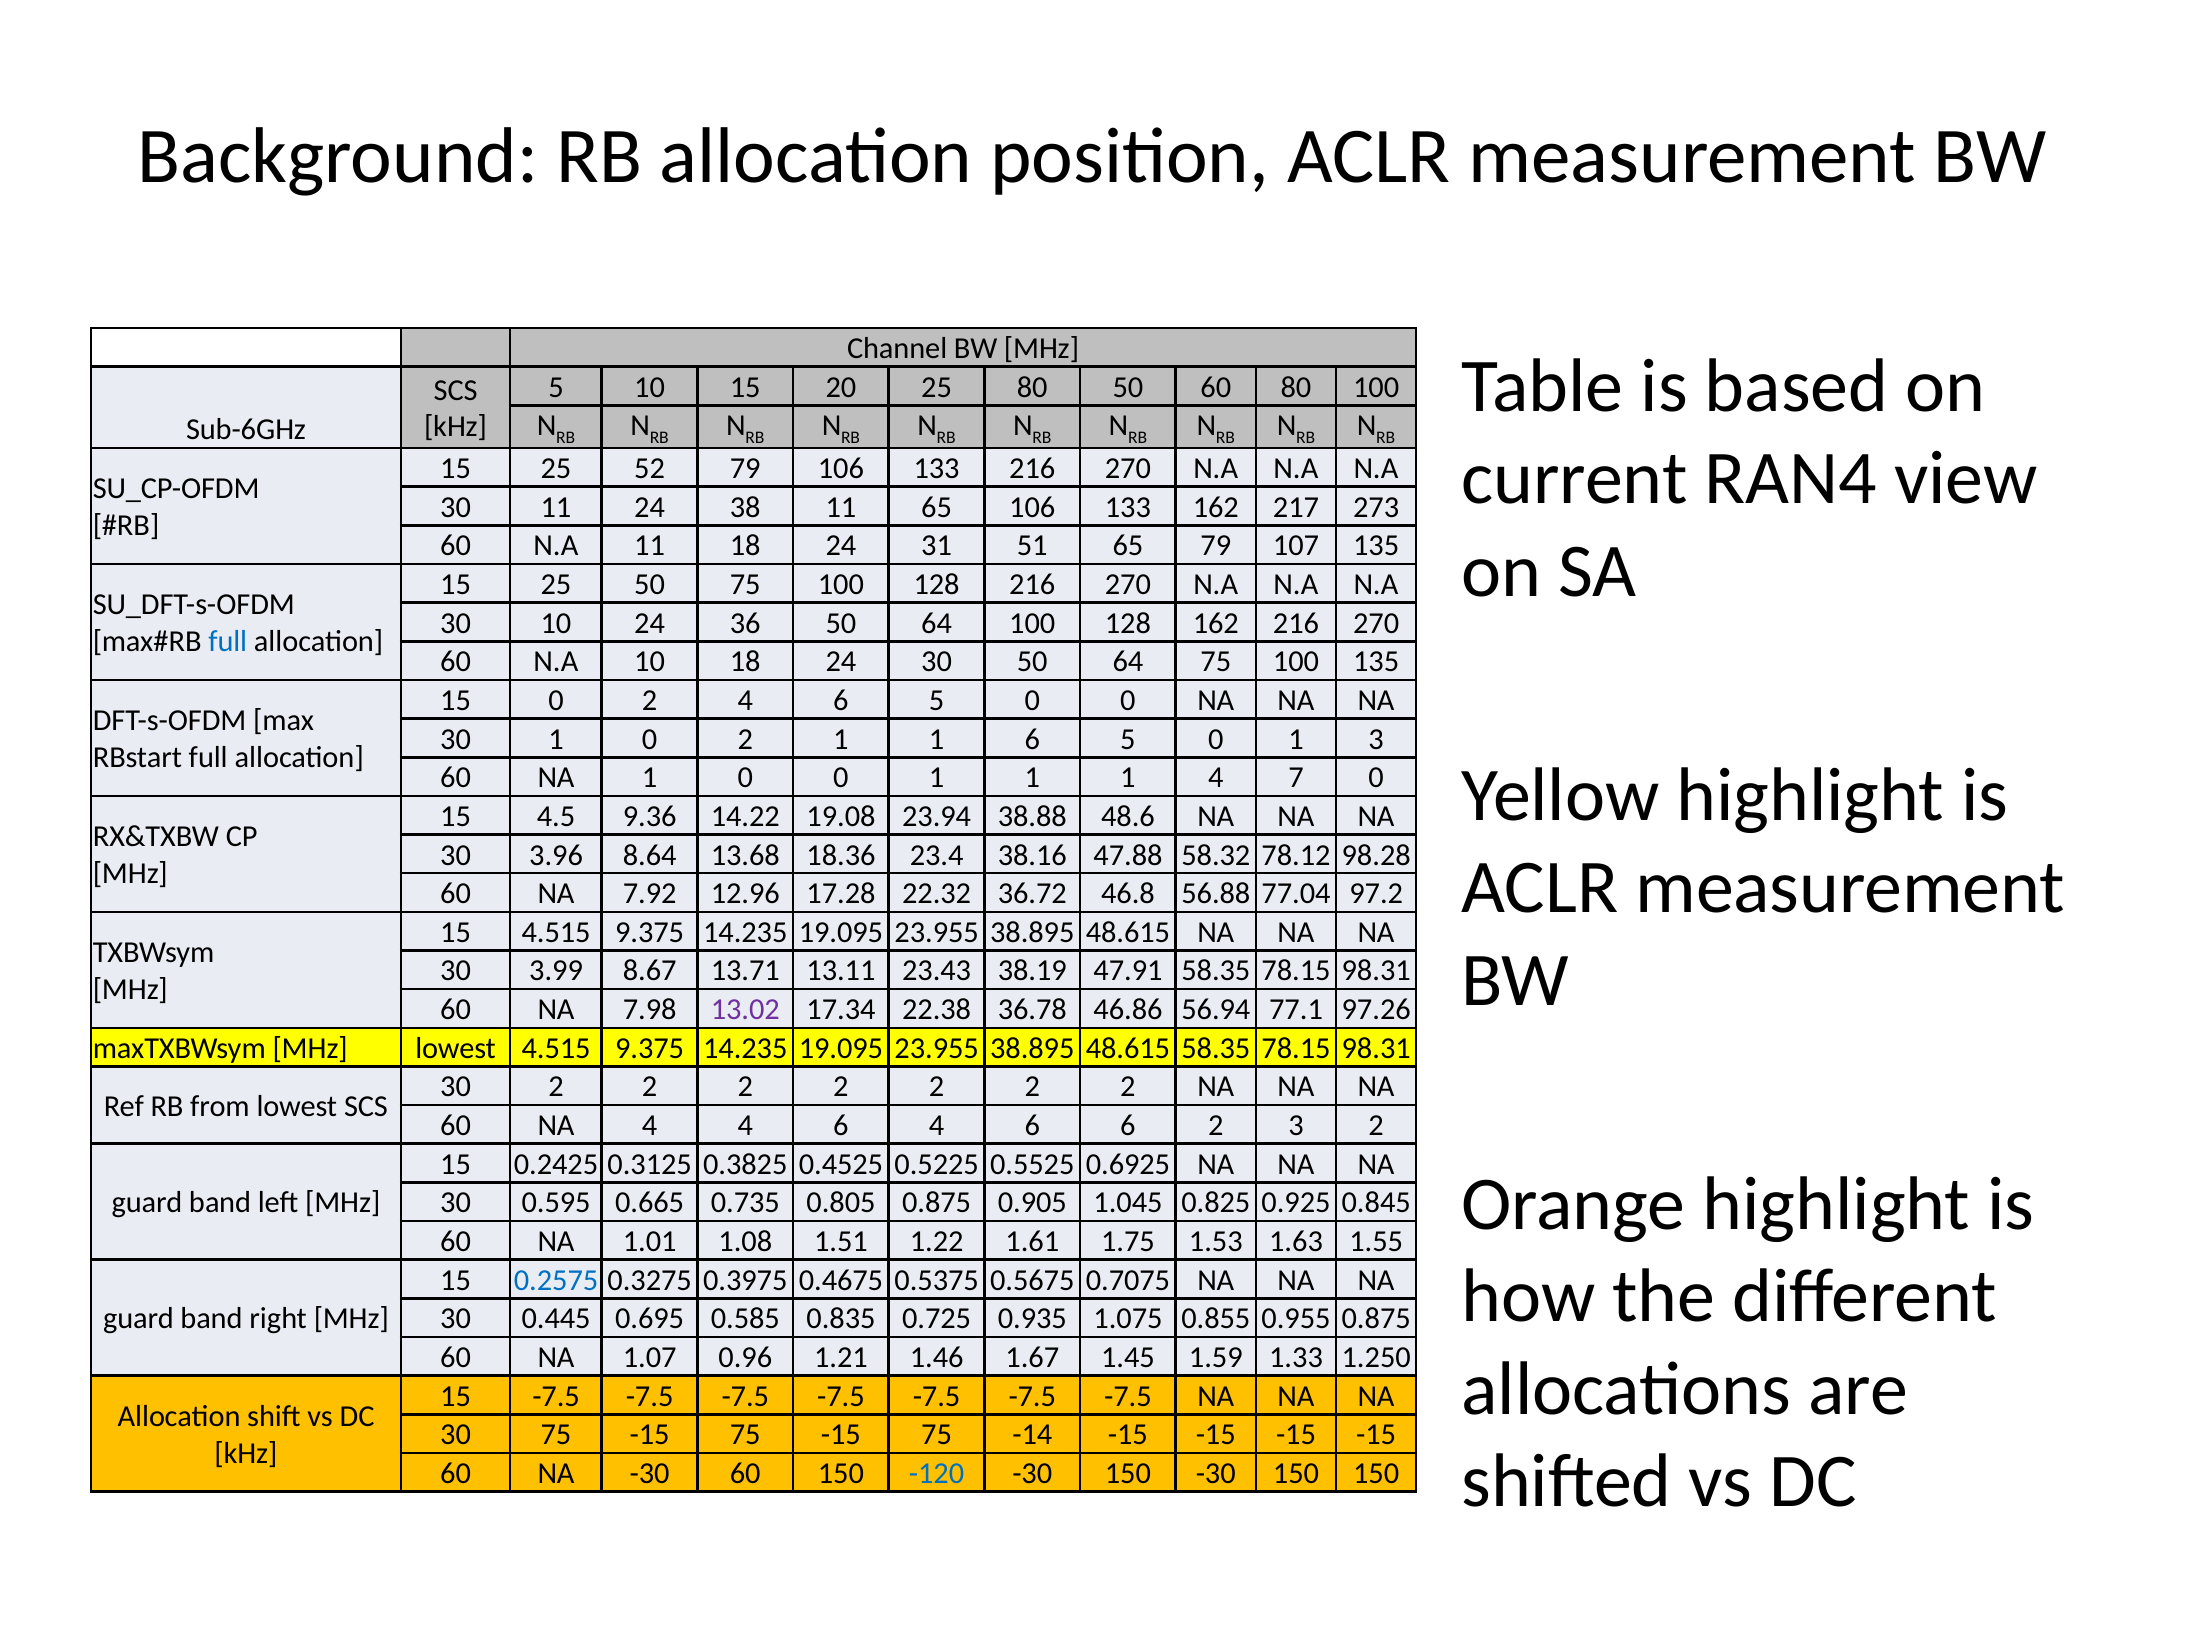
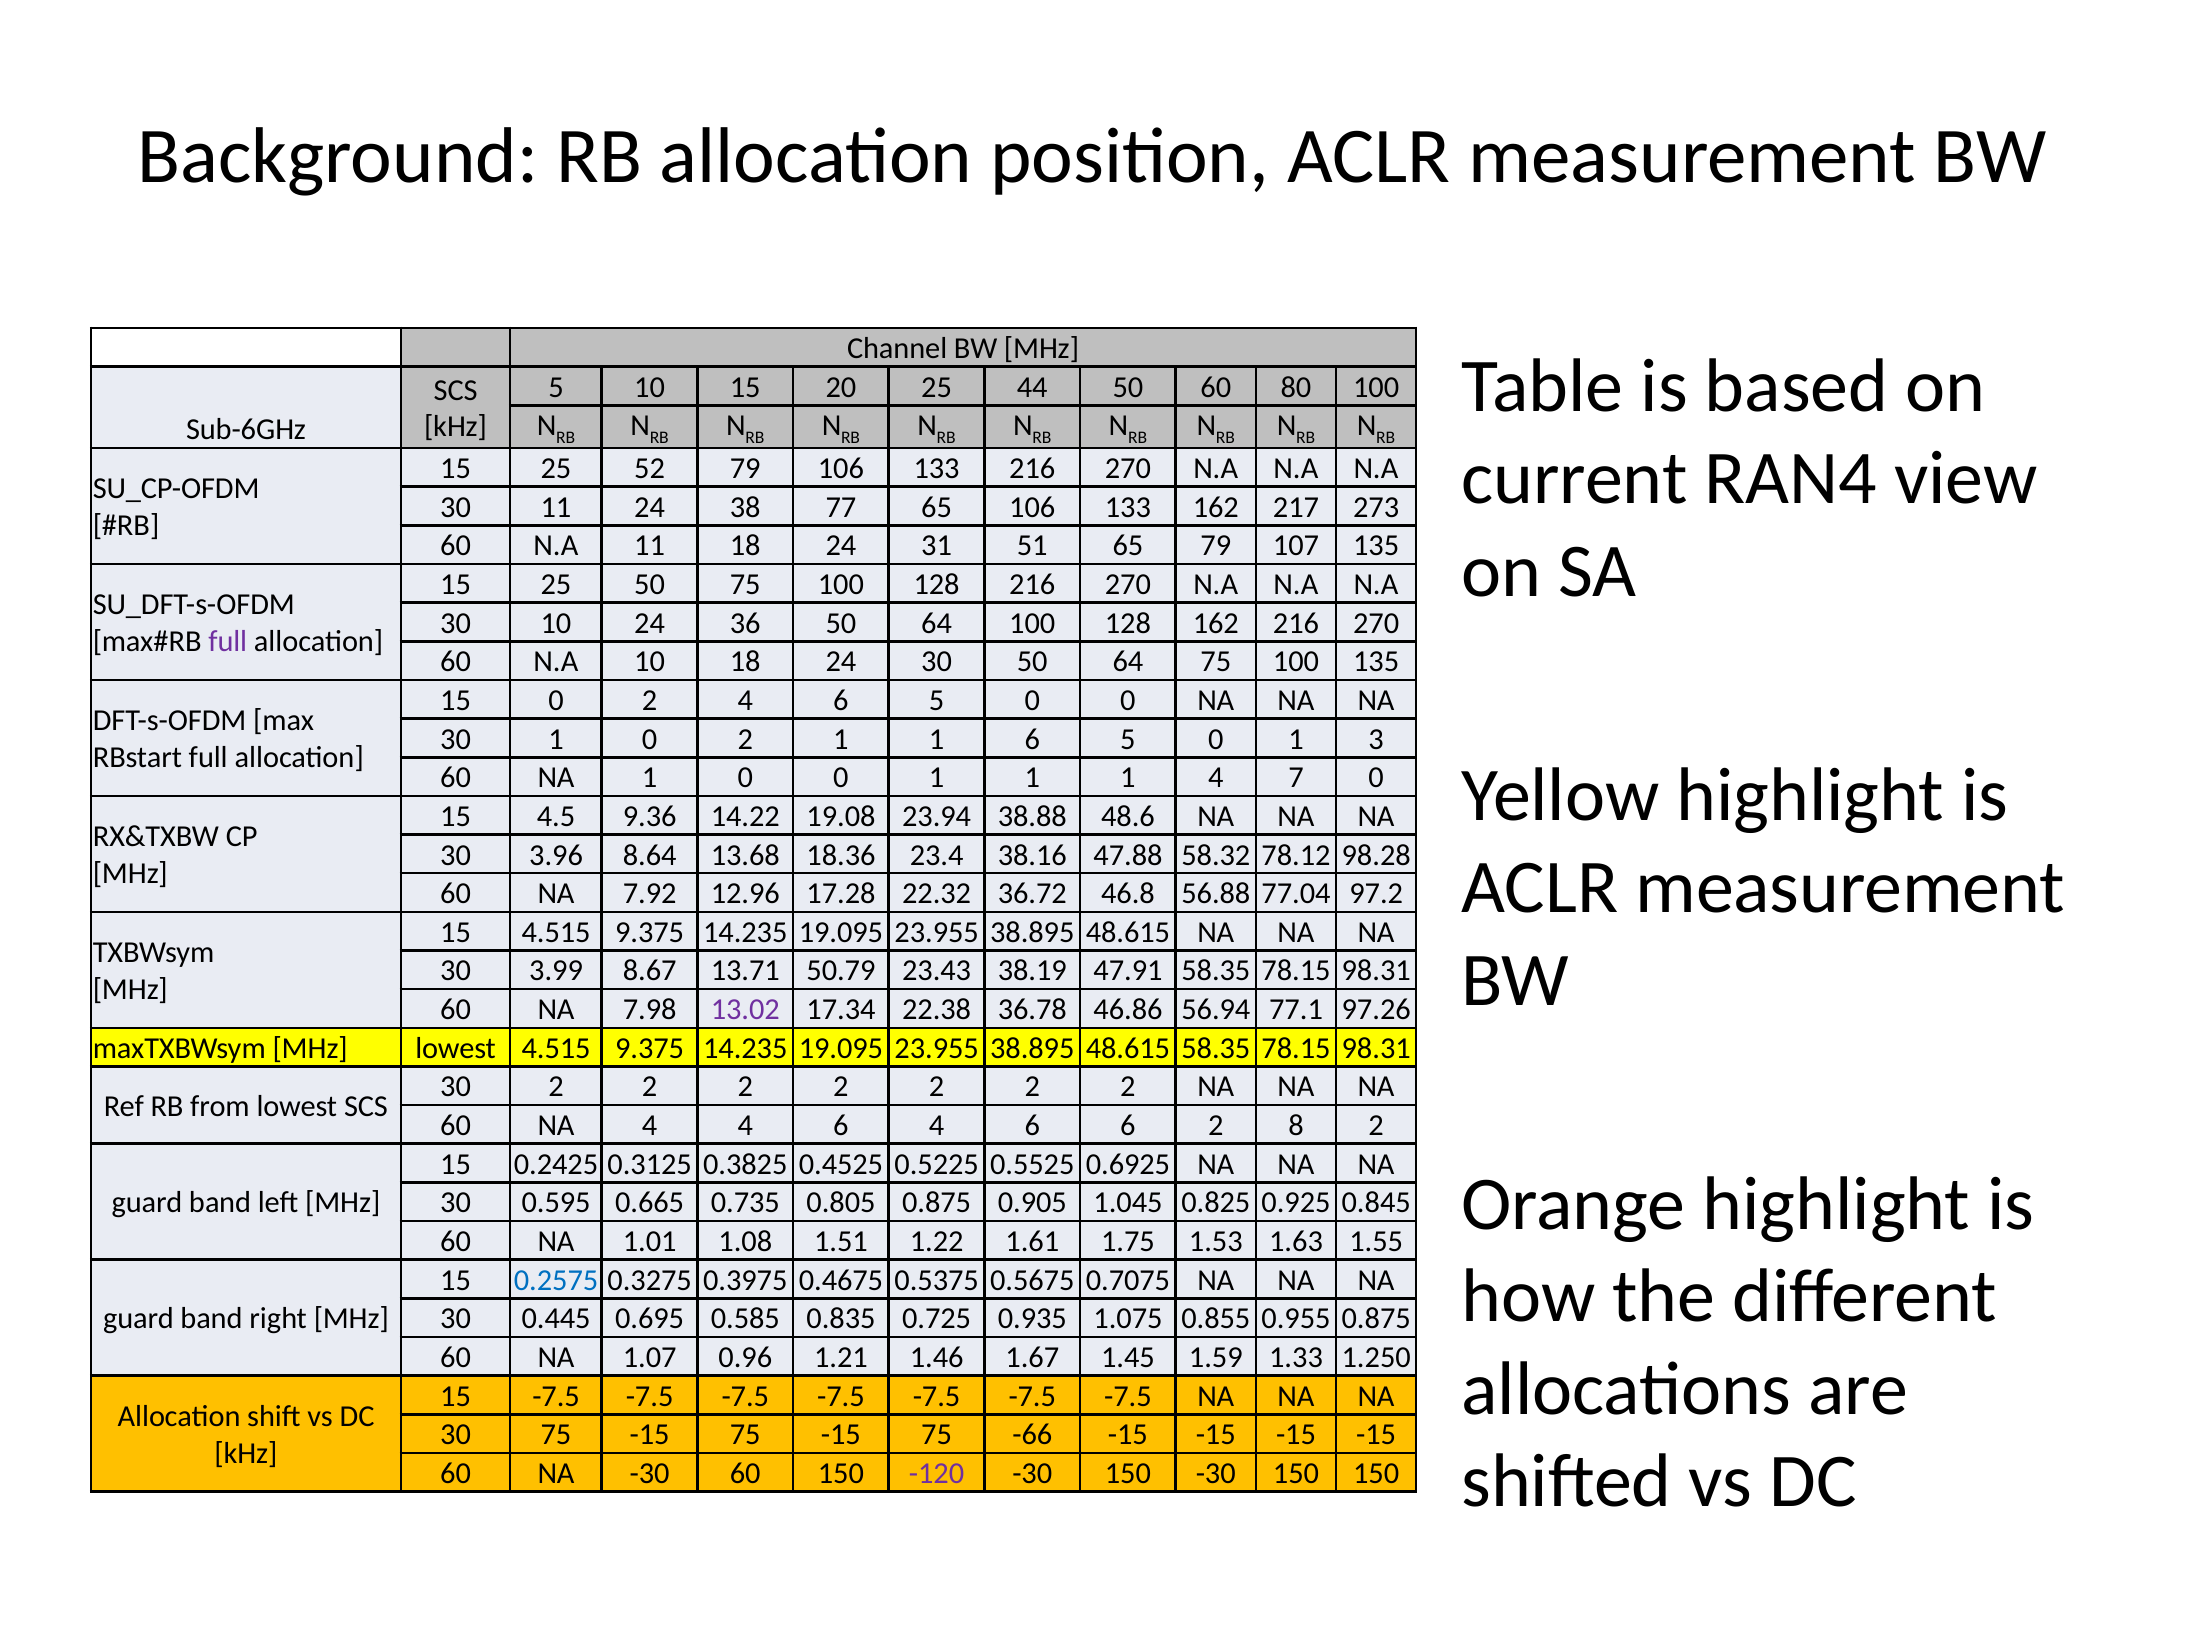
25 80: 80 -> 44 (1032, 387)
38 11: 11 -> 77 (841, 507)
full colour: blue -> purple (228, 642)
13.11: 13.11 -> 50.79 (841, 971)
2 3: 3 -> 8 (1296, 1126)
-14: -14 -> -66 (1032, 1435)
-120 colour: blue -> purple (937, 1474)
